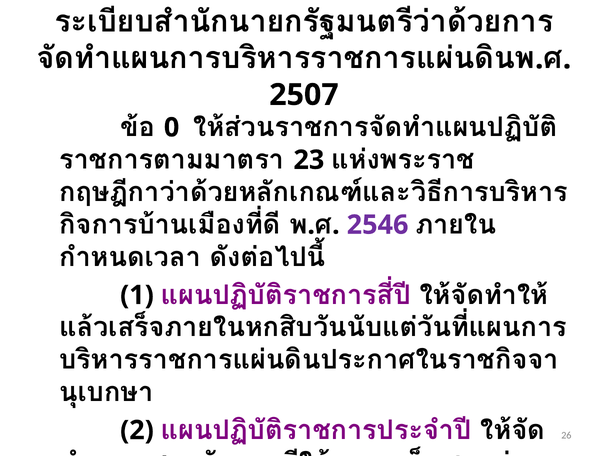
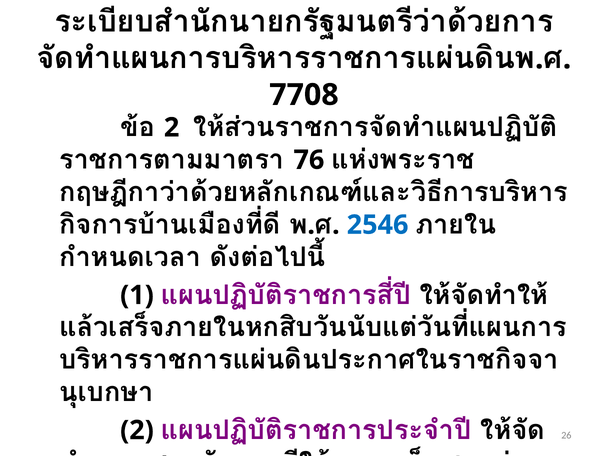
2507: 2507 -> 7708 (304, 95)
0: 0 -> 2 (172, 128)
23: 23 -> 76 (309, 160)
2546 colour: purple -> blue (378, 225)
